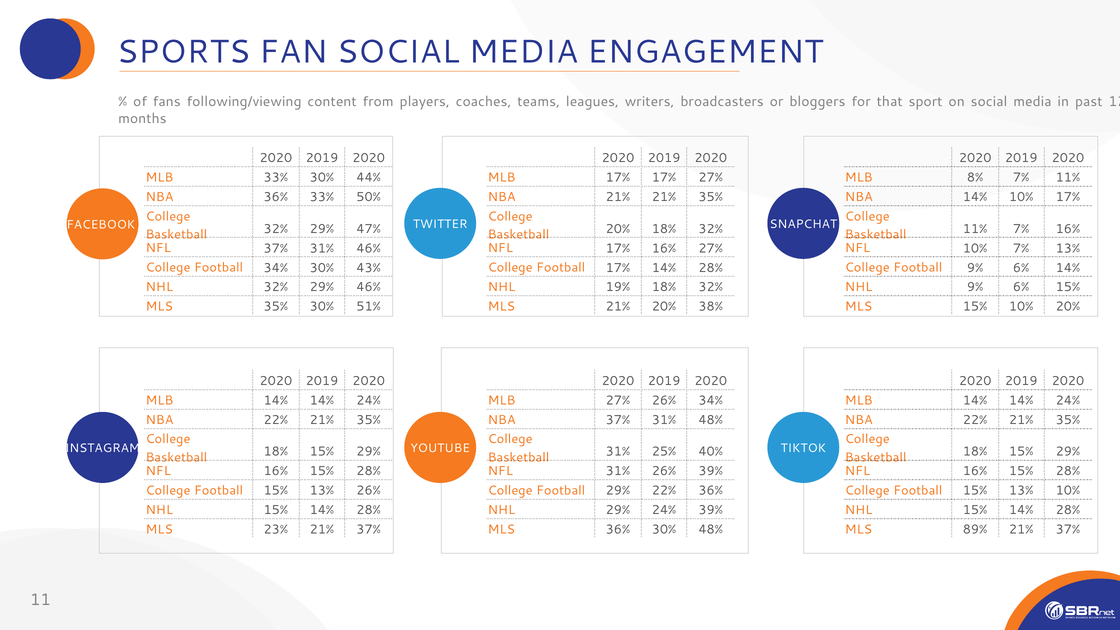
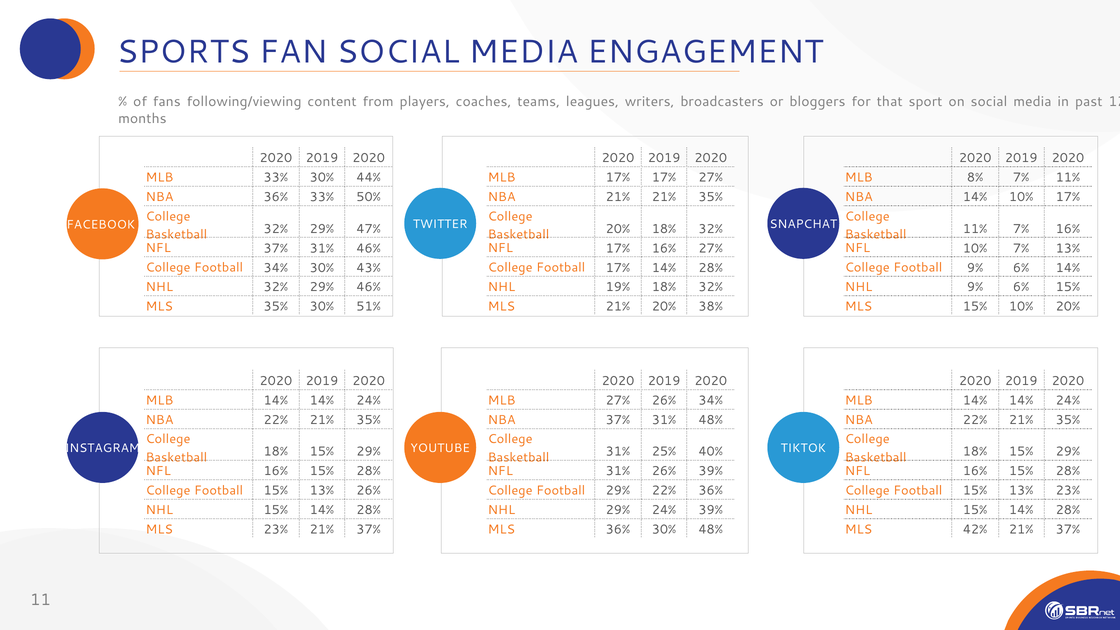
13% 10%: 10% -> 23% (1068, 491)
89%: 89% -> 42% (975, 529)
